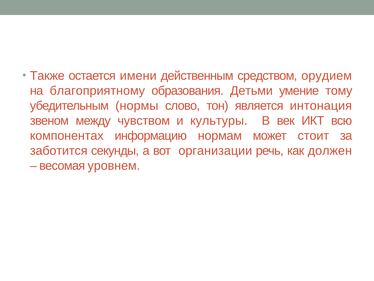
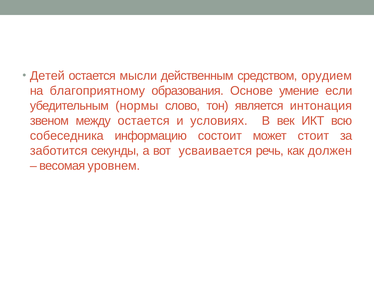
Также: Также -> Детей (47, 76)
имени: имени -> мысли (138, 76)
Детьми: Детьми -> Основе (251, 91)
тому: тому -> если (339, 91)
между чувством: чувством -> остается (144, 121)
культуры: культуры -> условиях (219, 121)
компонентах: компонентах -> собеседника (67, 136)
нормам: нормам -> состоит (220, 136)
организации: организации -> усваивается (215, 150)
